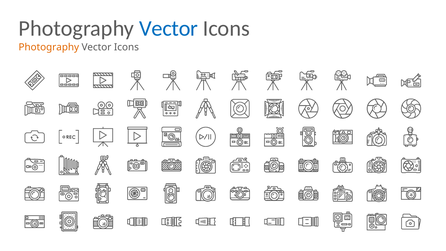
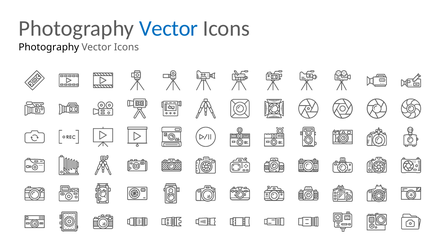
Photography colour: orange -> black (49, 47)
